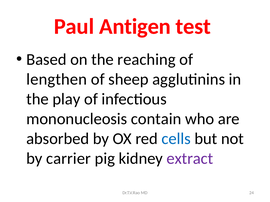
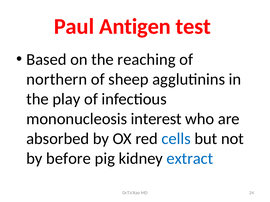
lengthen: lengthen -> northern (57, 79)
contain: contain -> interest (156, 119)
carrier: carrier -> before (69, 159)
extract colour: purple -> blue (190, 159)
